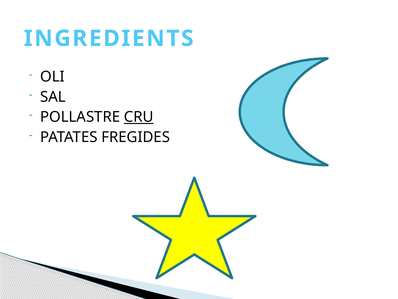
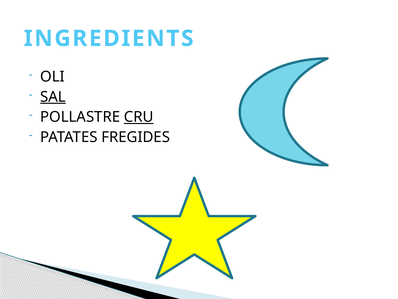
SAL underline: none -> present (53, 97)
